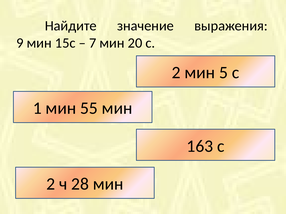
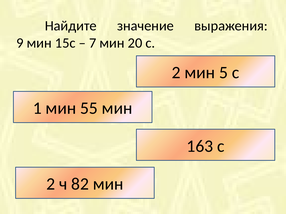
28: 28 -> 82 (80, 184)
